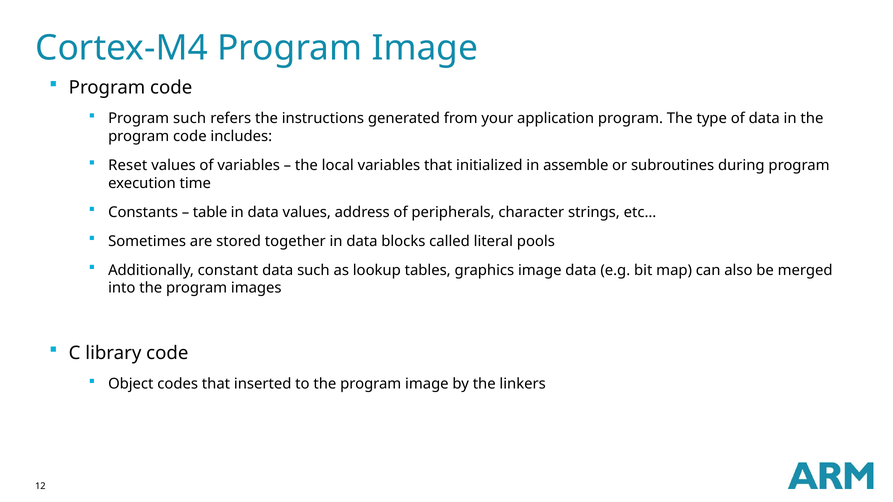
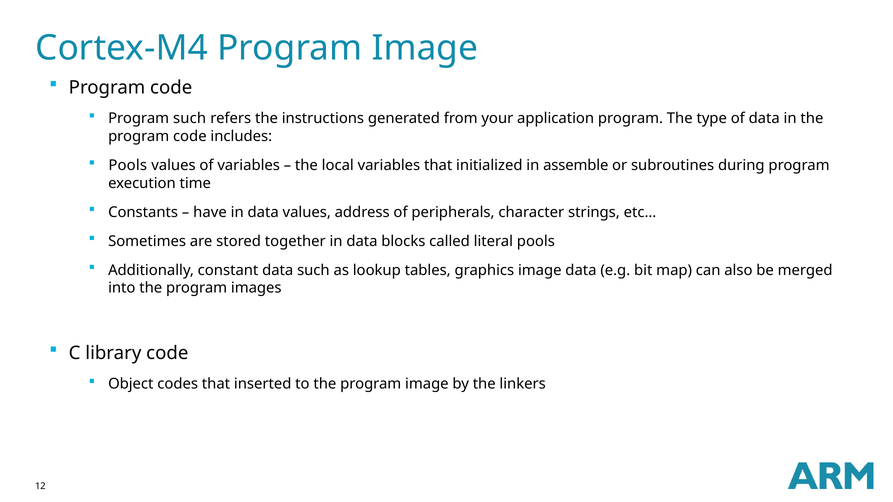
Reset: Reset -> Pools (128, 166)
table: table -> have (210, 212)
